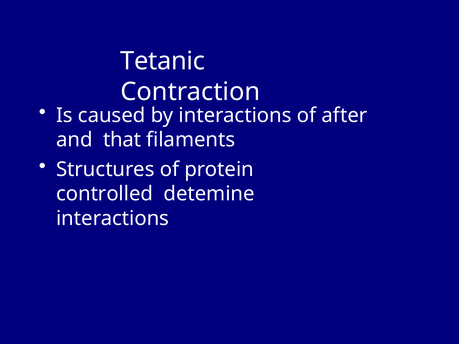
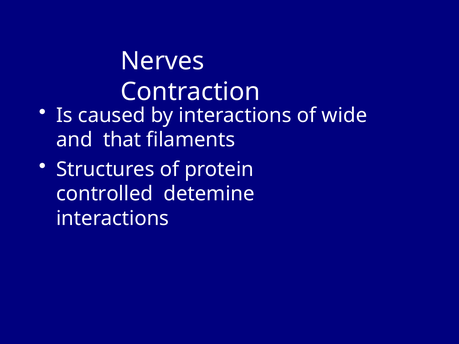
Tetanic: Tetanic -> Nerves (163, 61)
after: after -> wide (344, 115)
